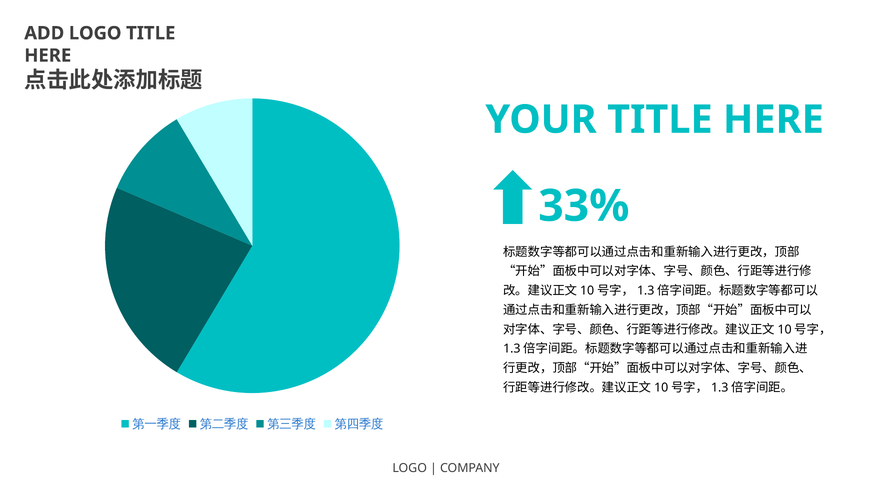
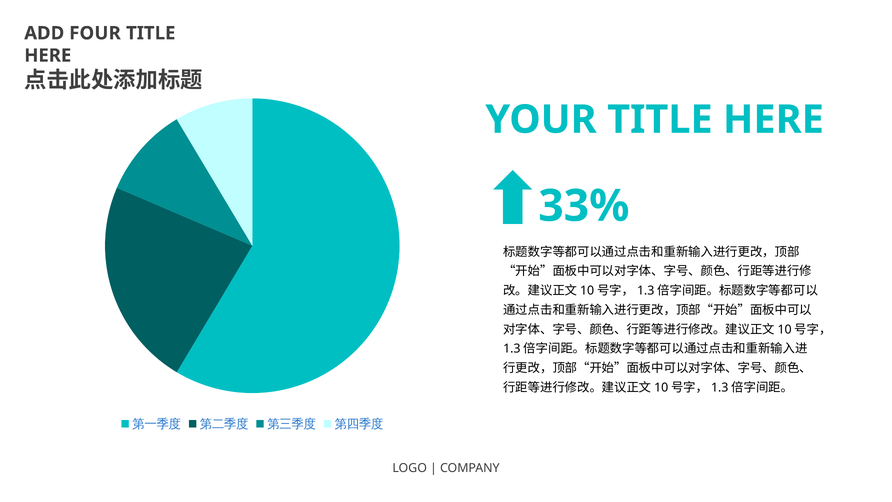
ADD LOGO: LOGO -> FOUR (95, 33)
